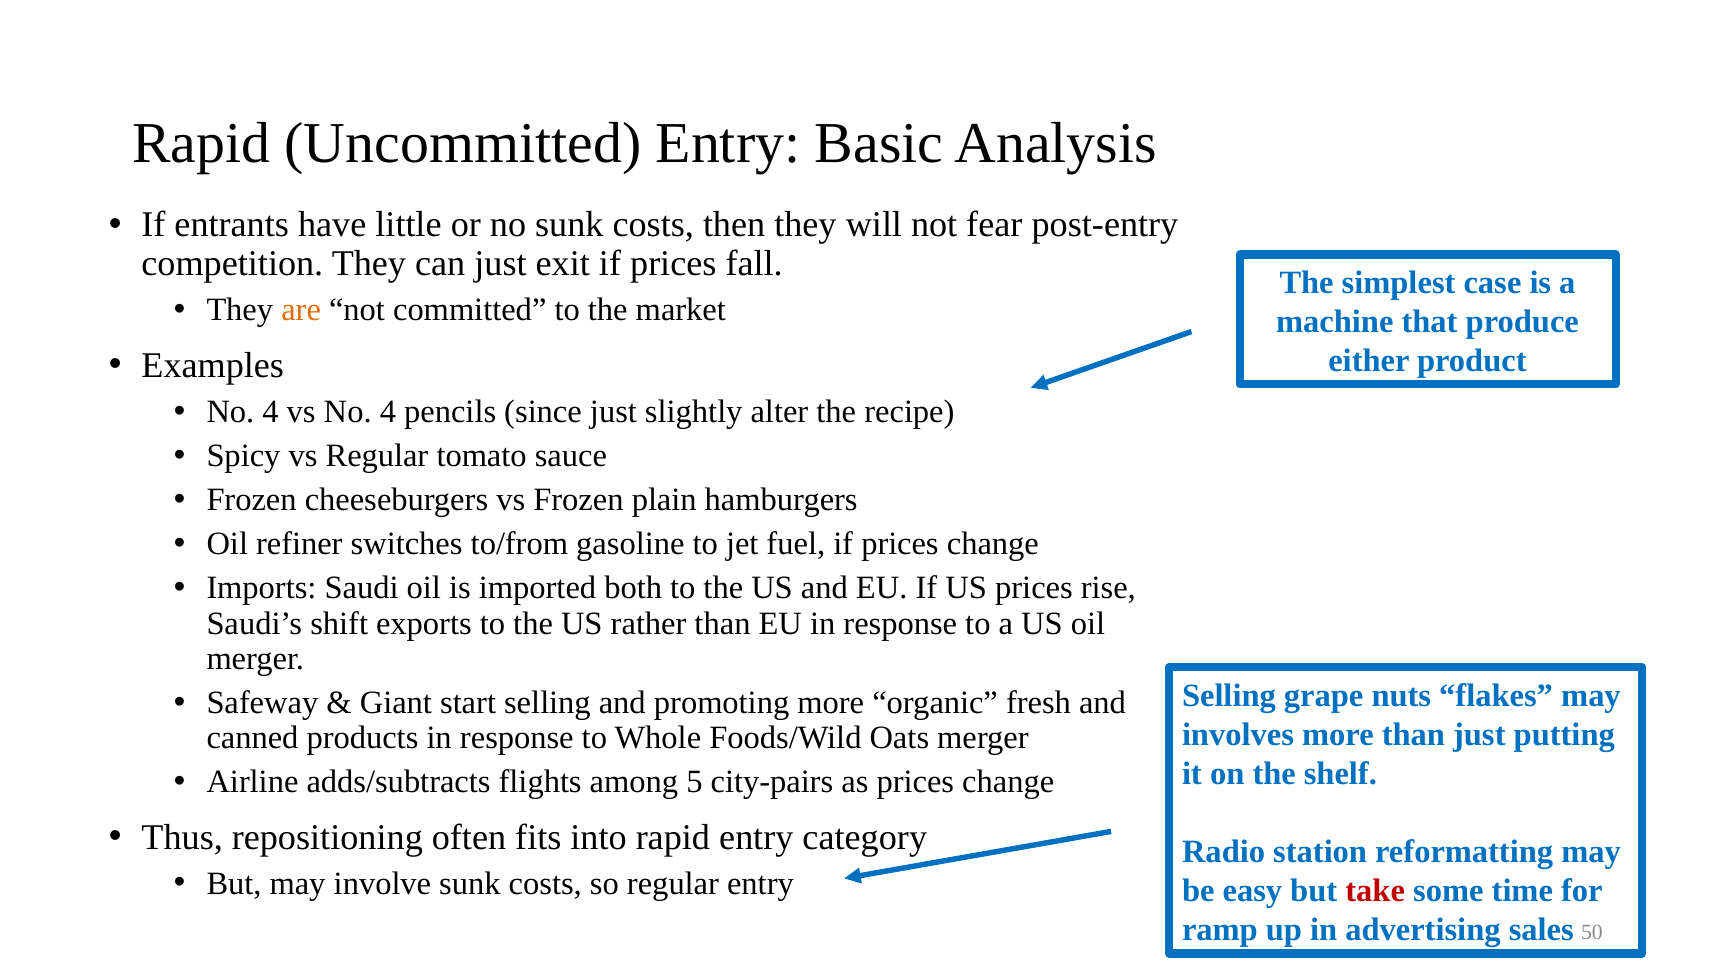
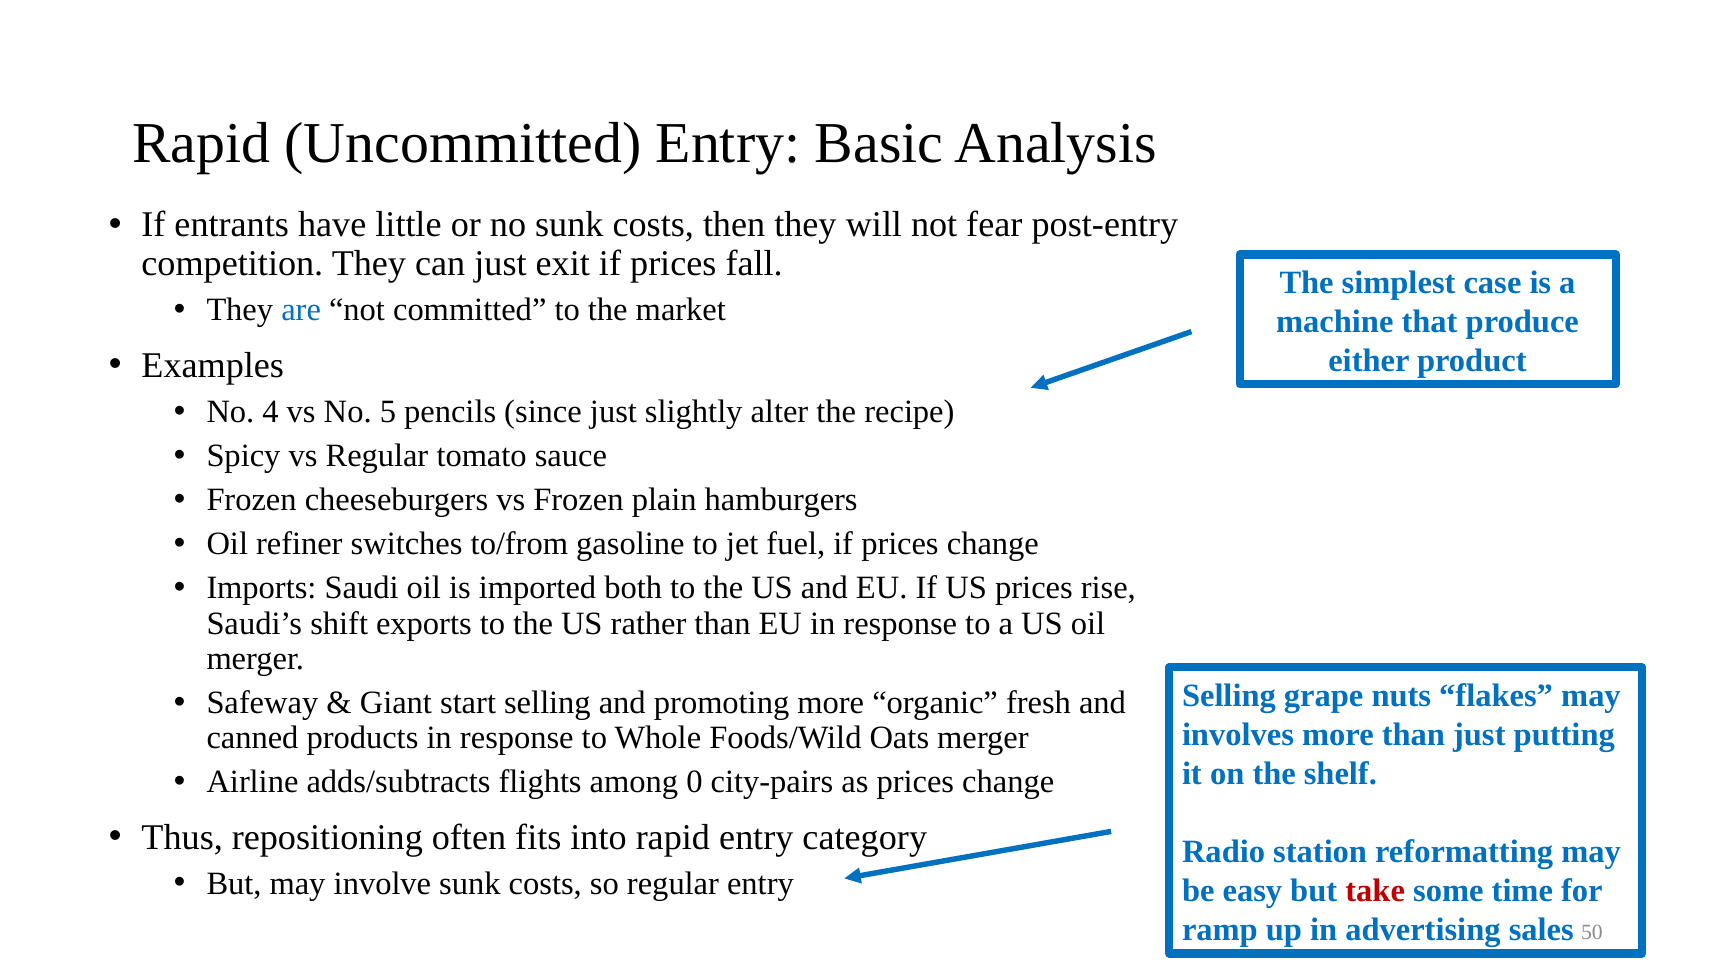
are colour: orange -> blue (301, 310)
vs No 4: 4 -> 5 (388, 411)
5: 5 -> 0 (694, 782)
